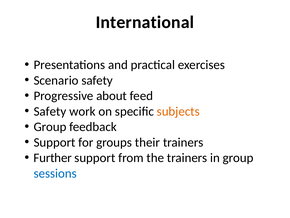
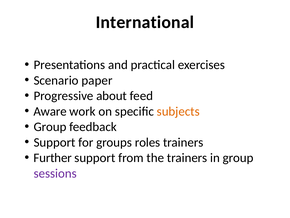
Scenario safety: safety -> paper (97, 80)
Safety: Safety -> Aware (50, 111)
their: their -> roles (148, 142)
sessions colour: blue -> purple (55, 173)
